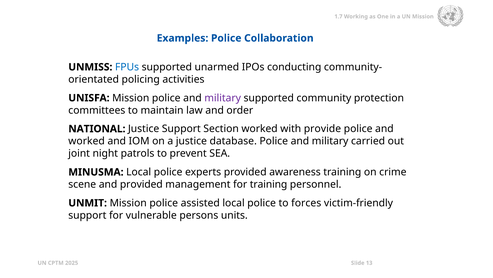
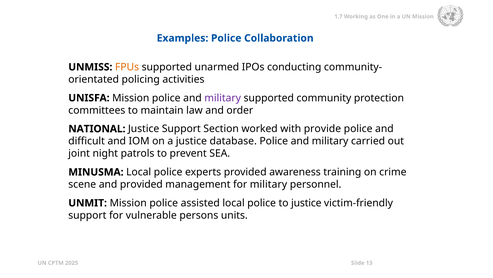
FPUs colour: blue -> orange (127, 67)
worked: worked -> difficult (87, 141)
for training: training -> military (268, 184)
to forces: forces -> justice (306, 203)
